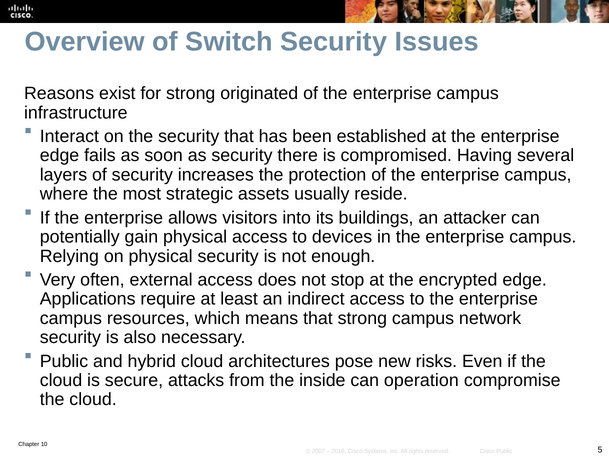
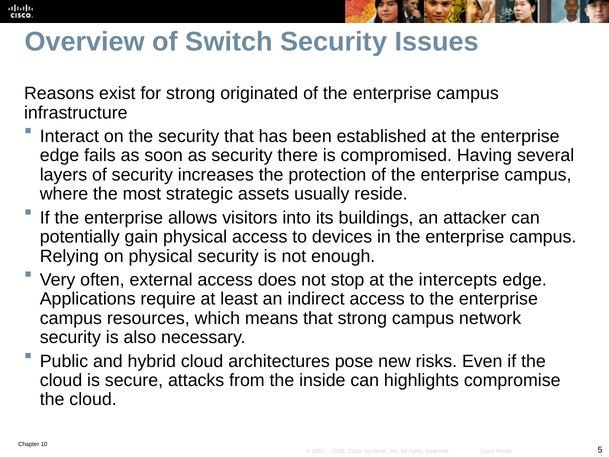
encrypted: encrypted -> intercepts (458, 280)
operation: operation -> highlights (421, 380)
